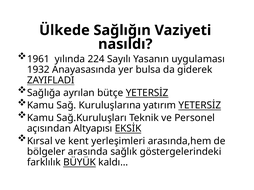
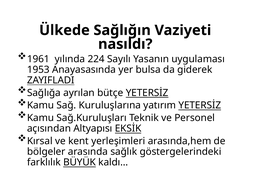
1932: 1932 -> 1953 (38, 70)
